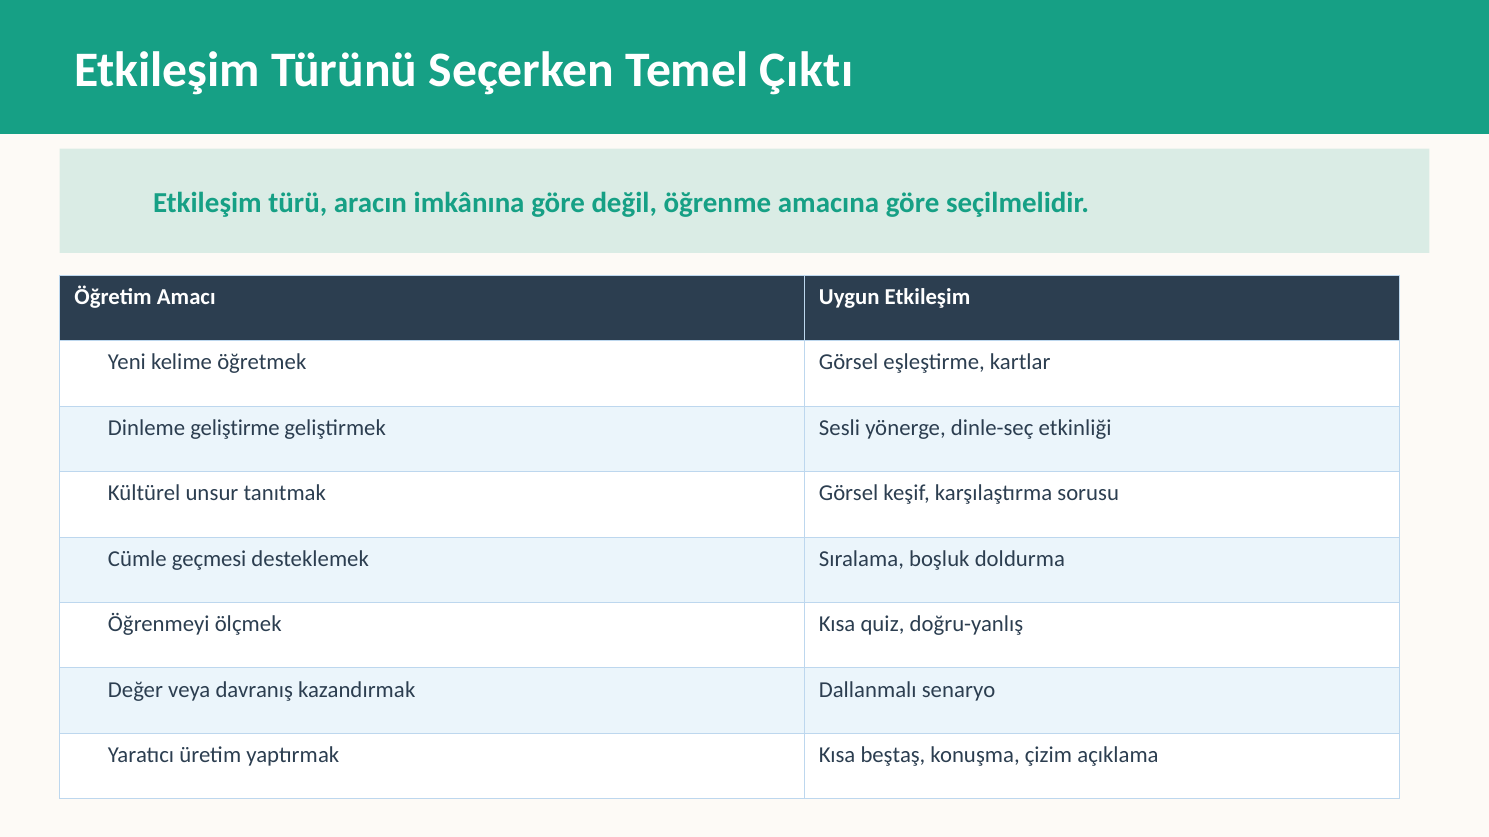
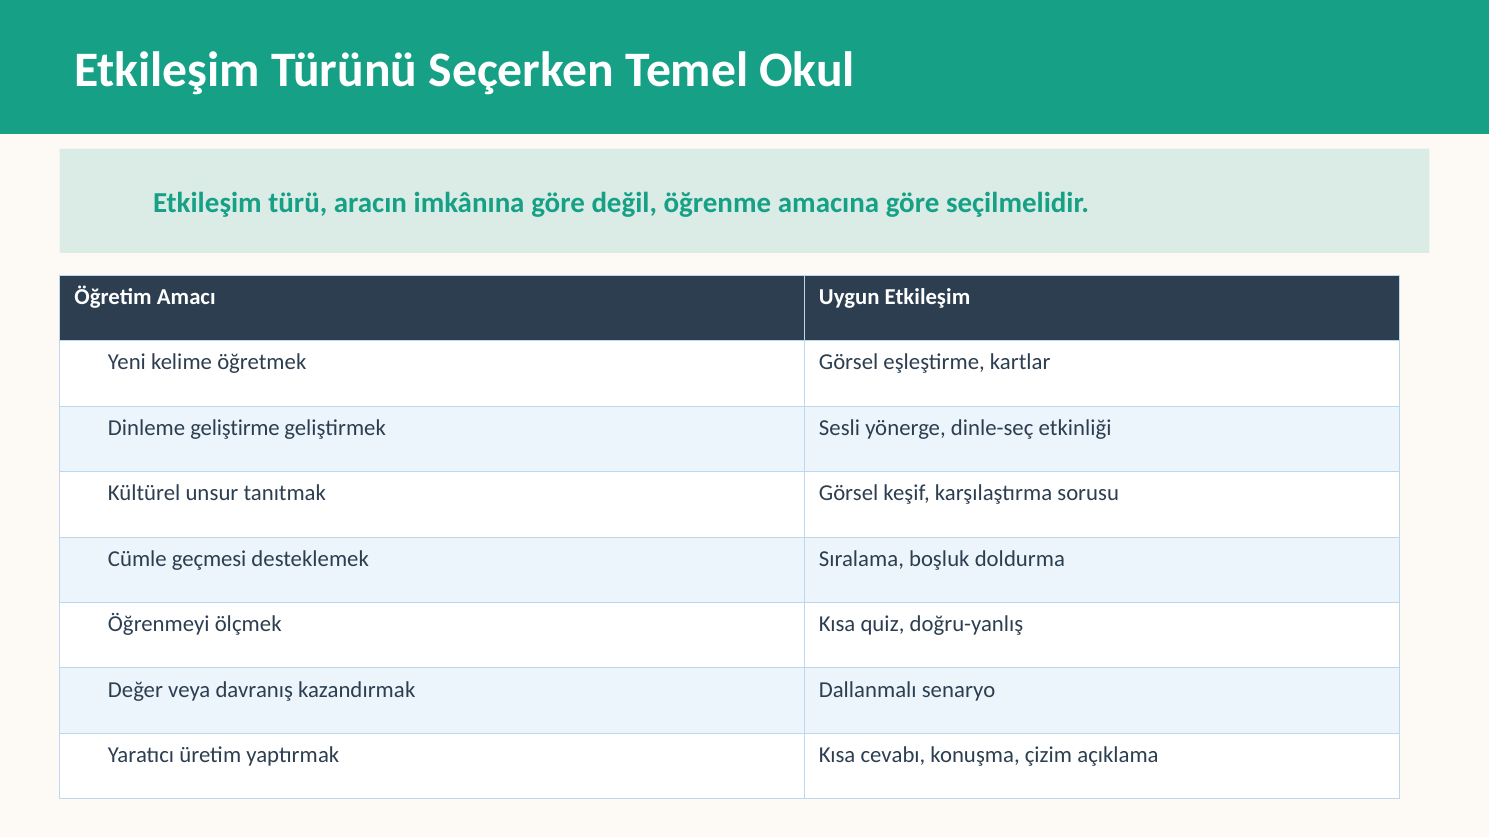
Çıktı: Çıktı -> Okul (807, 70)
beştaş: beştaş -> cevabı (893, 756)
